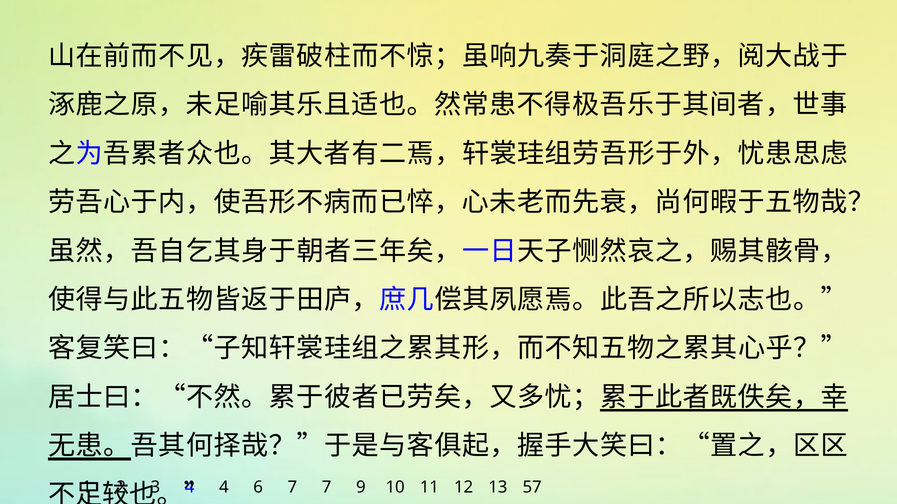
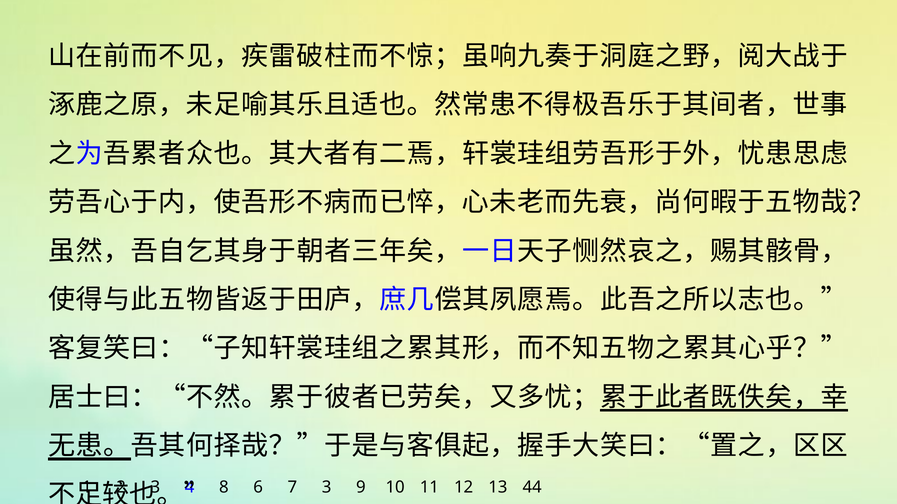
4: 4 -> 8 (224, 488)
7 7: 7 -> 3 (327, 488)
57: 57 -> 44 (532, 488)
